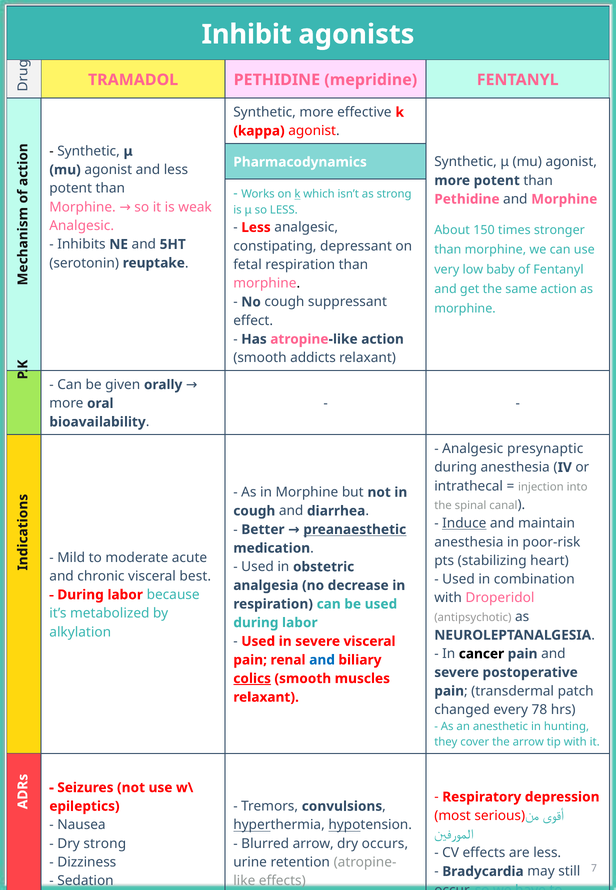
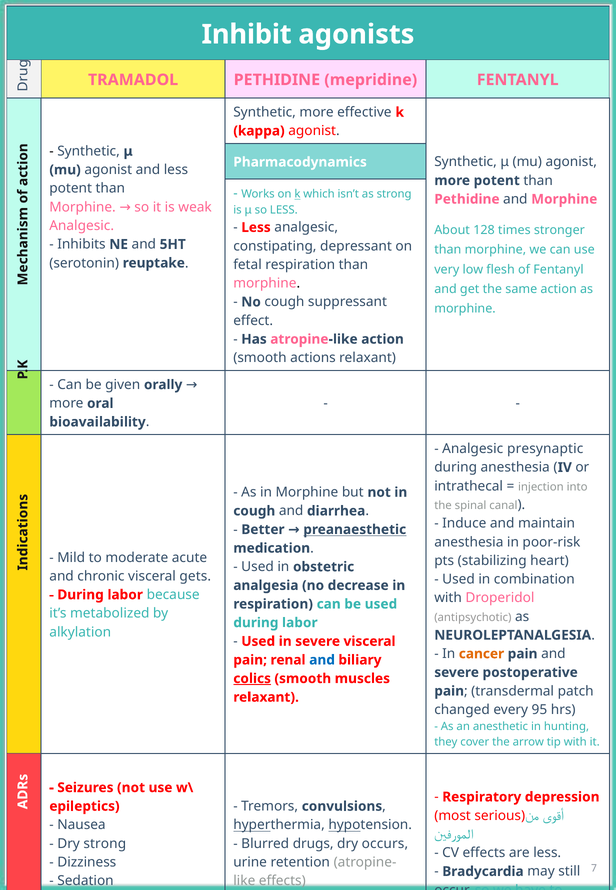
150: 150 -> 128 (484, 230)
baby: baby -> flesh (501, 269)
addicts: addicts -> actions (313, 358)
Induce underline: present -> none (464, 523)
best: best -> gets (195, 576)
cancer colour: black -> orange (481, 654)
78: 78 -> 95 (539, 709)
Blurred arrow: arrow -> drugs (313, 843)
